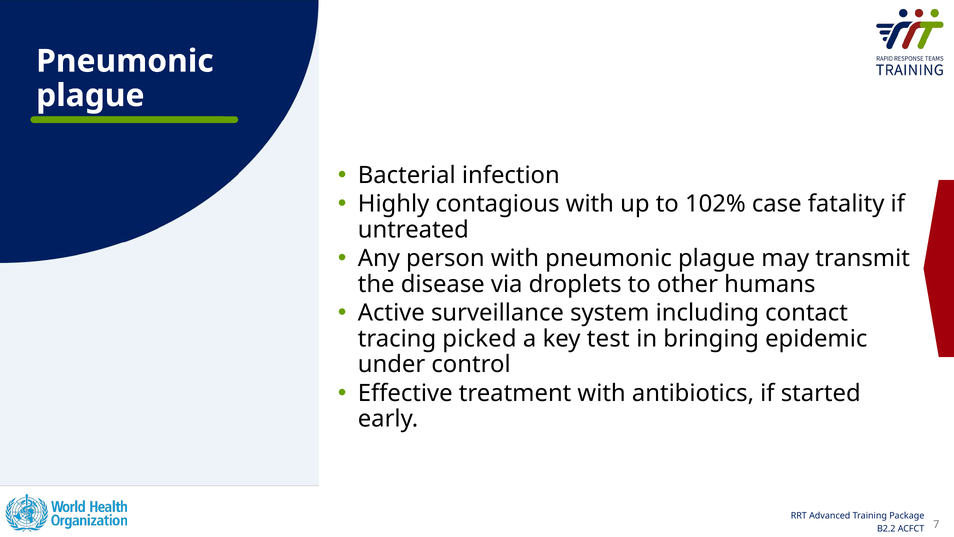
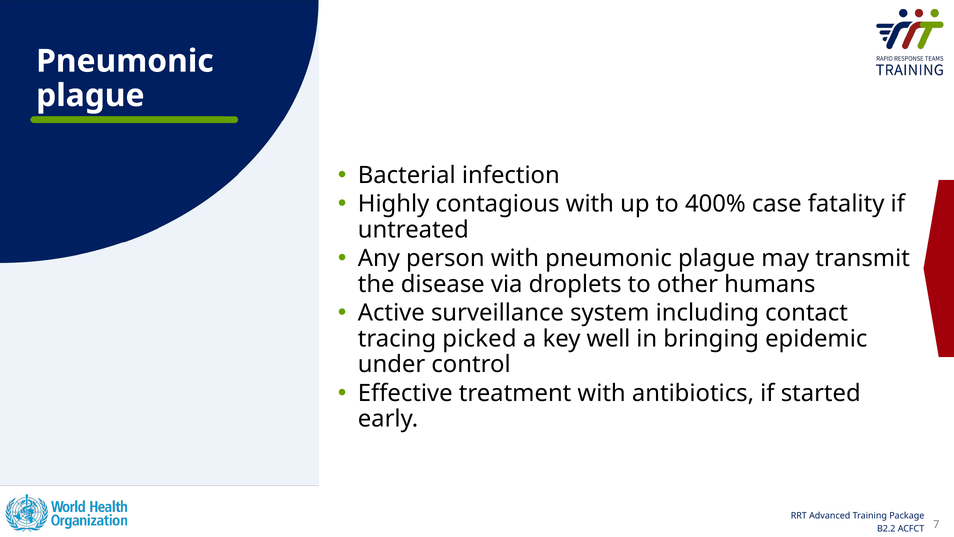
102%: 102% -> 400% (715, 204)
test: test -> well (608, 339)
